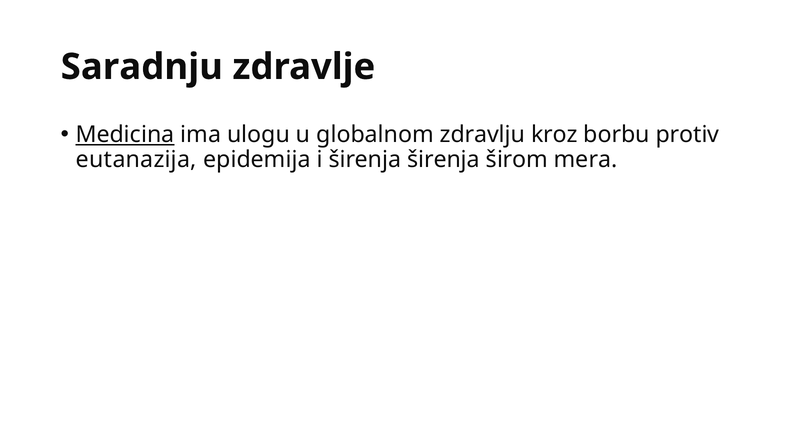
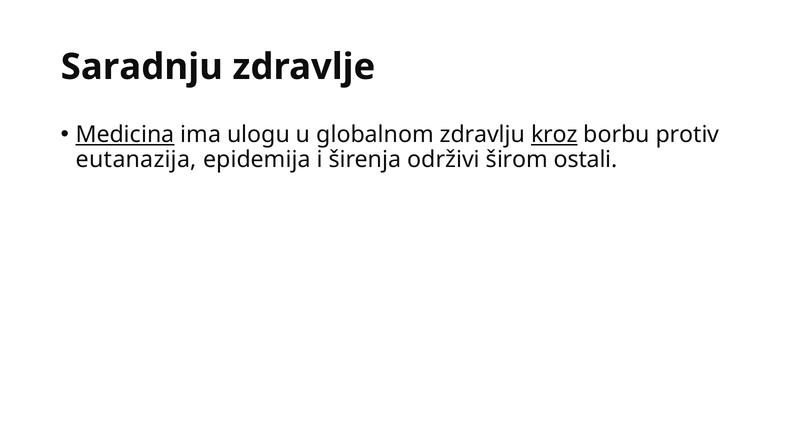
kroz underline: none -> present (554, 135)
širenja širenja: širenja -> održivi (444, 160)
mera: mera -> ostali (586, 160)
